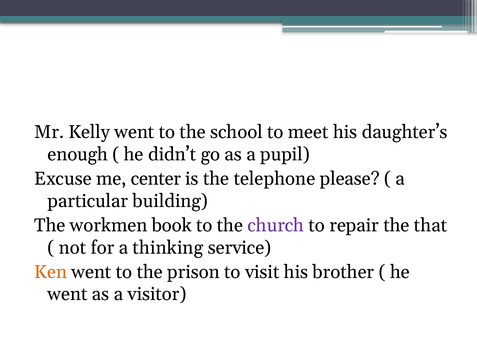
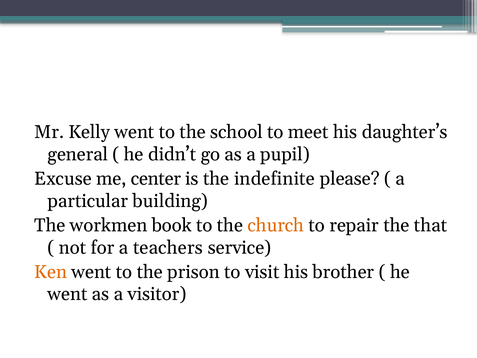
enough: enough -> general (78, 154)
telephone: telephone -> indefinite (274, 179)
church colour: purple -> orange (276, 225)
thinking: thinking -> teachers (168, 247)
